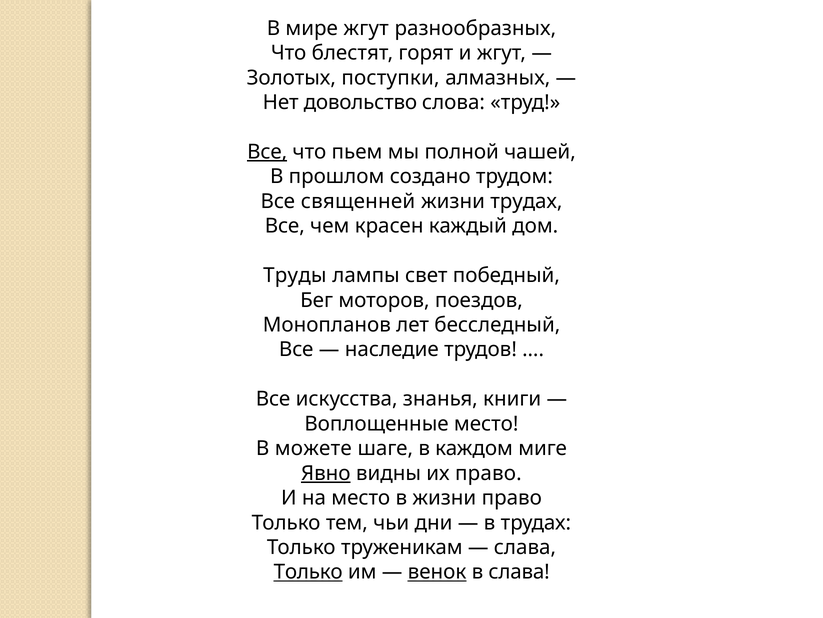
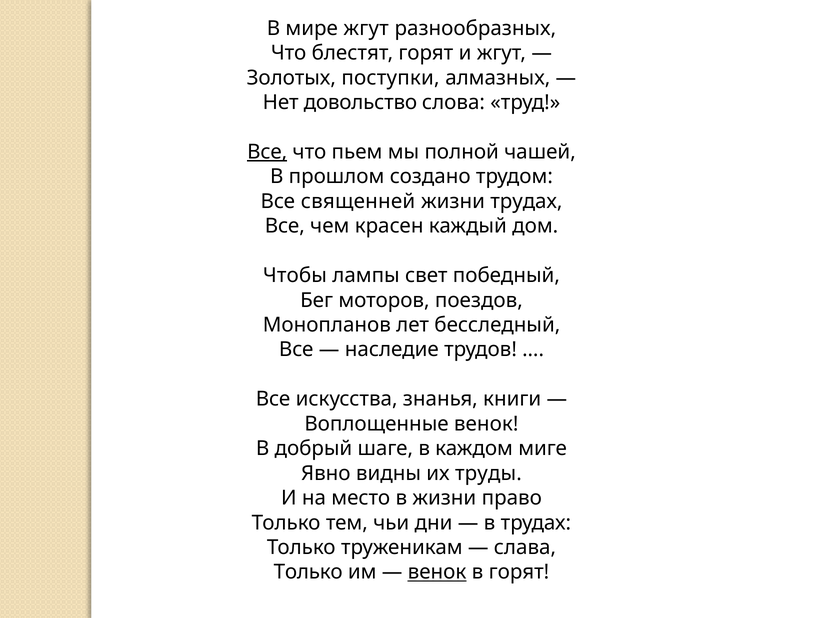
Труды: Труды -> Чтобы (295, 275)
Воплощенные место: место -> венок (486, 423)
можете: можете -> добрый (313, 448)
Явно underline: present -> none (326, 473)
их право: право -> труды (488, 473)
Только underline: present -> none (308, 571)
в слава: слава -> горят (519, 571)
